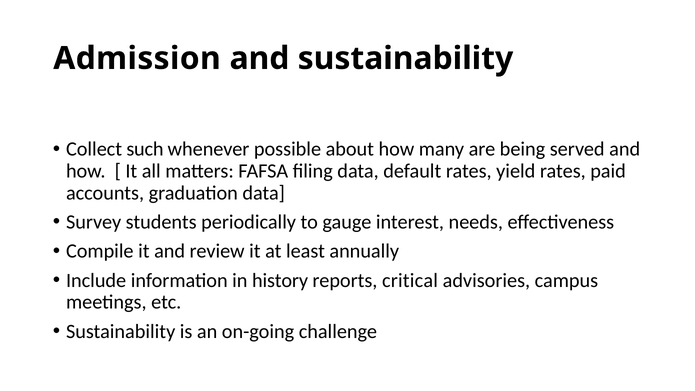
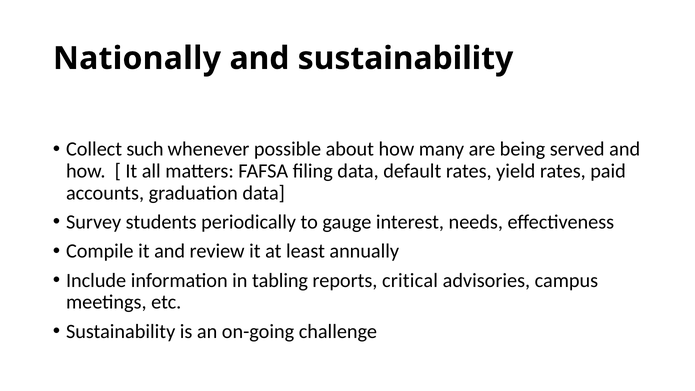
Admission: Admission -> Nationally (137, 58)
history: history -> tabling (280, 280)
